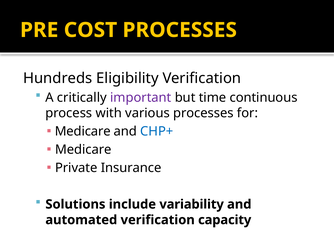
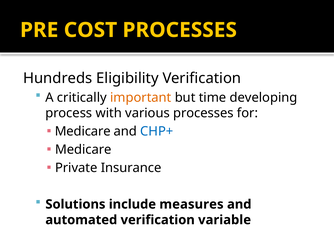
important colour: purple -> orange (141, 97)
continuous: continuous -> developing (264, 97)
variability: variability -> measures (191, 204)
capacity: capacity -> variable (225, 219)
